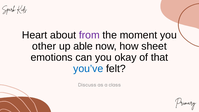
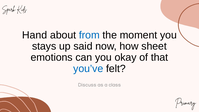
Heart: Heart -> Hand (35, 35)
from colour: purple -> blue (89, 35)
other: other -> stays (44, 46)
able: able -> said (83, 46)
